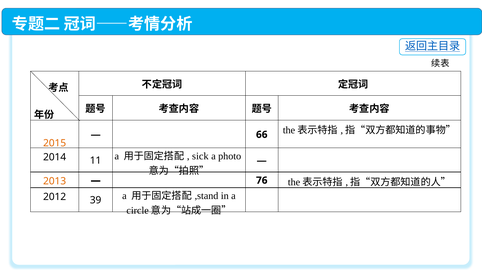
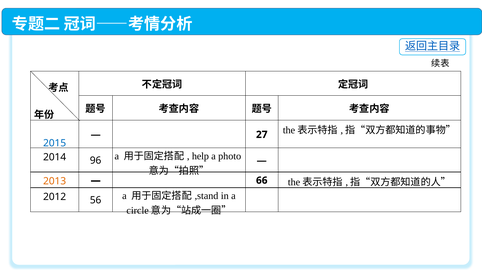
66: 66 -> 27 (262, 135)
2015 colour: orange -> blue (55, 143)
sick: sick -> help (200, 156)
11: 11 -> 96 (96, 161)
76: 76 -> 66 (262, 180)
39: 39 -> 56 (96, 200)
